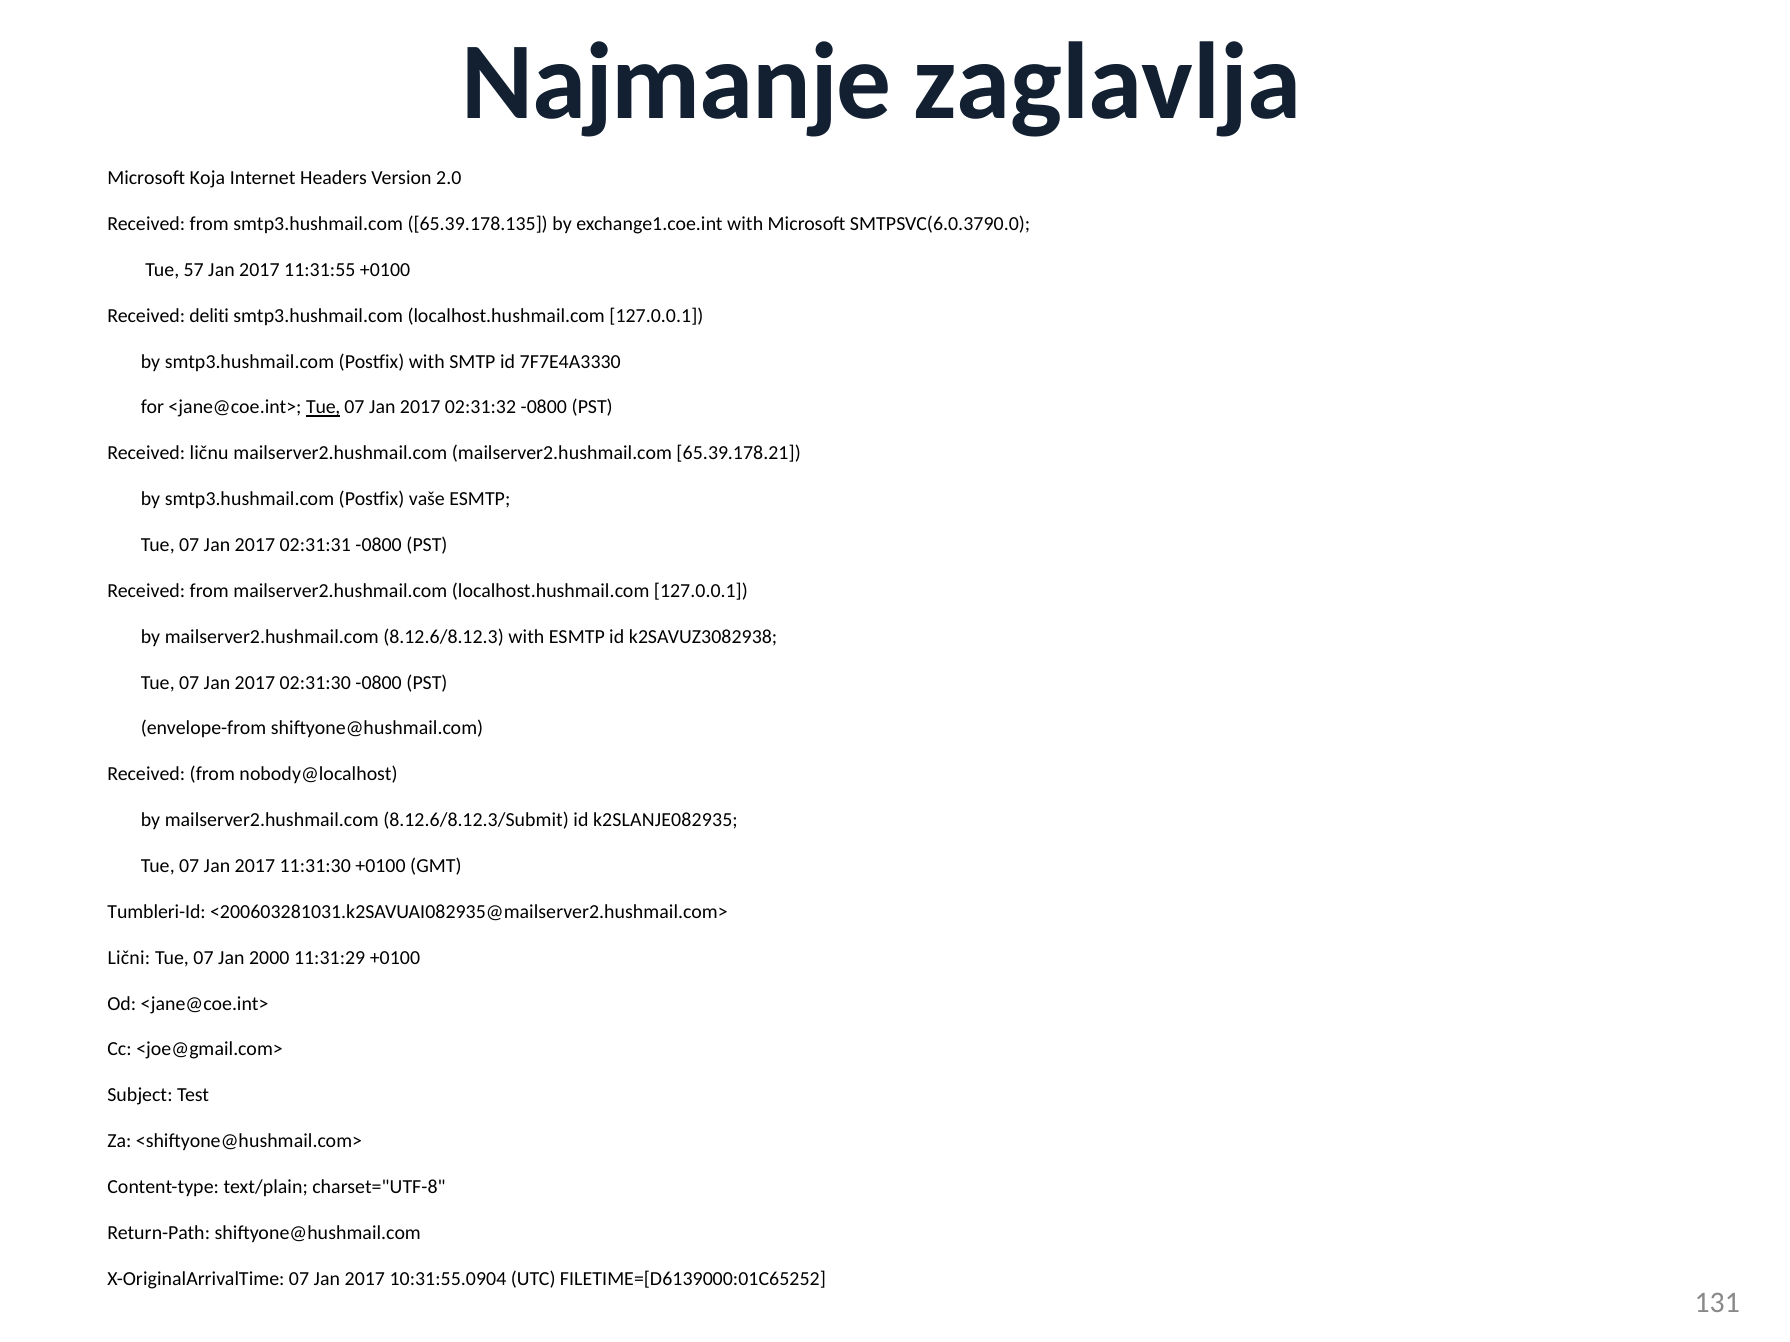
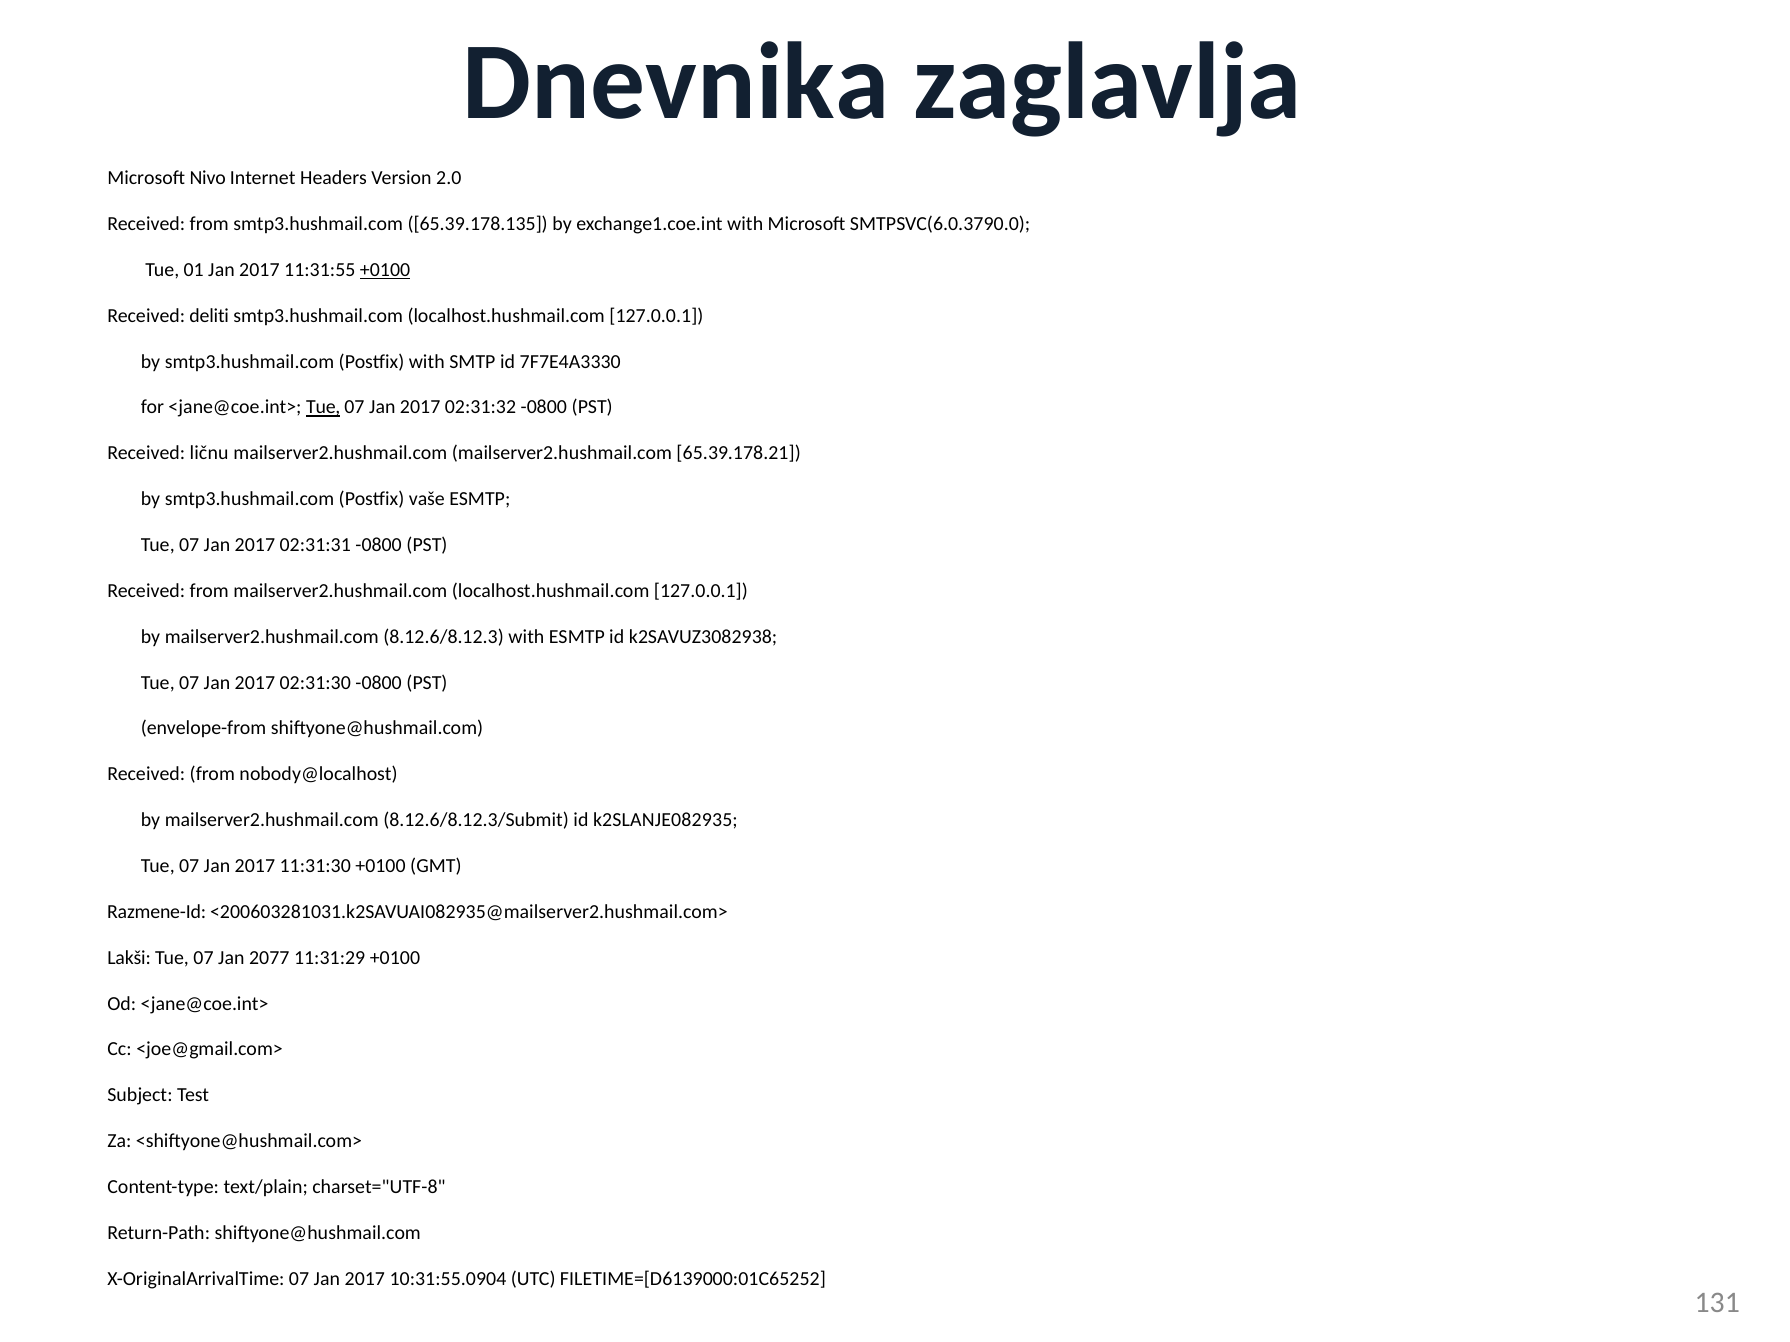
Najmanje: Najmanje -> Dnevnika (676, 82)
Koja: Koja -> Nivo (208, 178)
57: 57 -> 01 (194, 270)
+0100 underline: none -> present (385, 270)
Tumbleri-Id: Tumbleri-Id -> Razmene-Id (157, 912)
Lični: Lični -> Lakši (129, 958)
2000: 2000 -> 2077 (269, 958)
